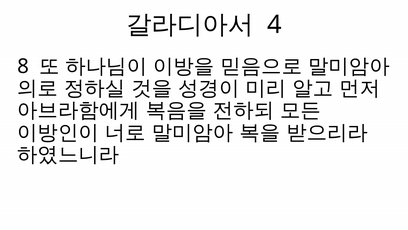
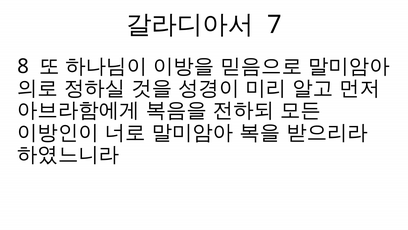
4: 4 -> 7 (275, 25)
